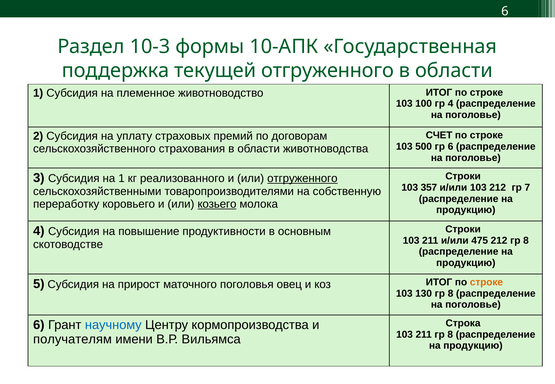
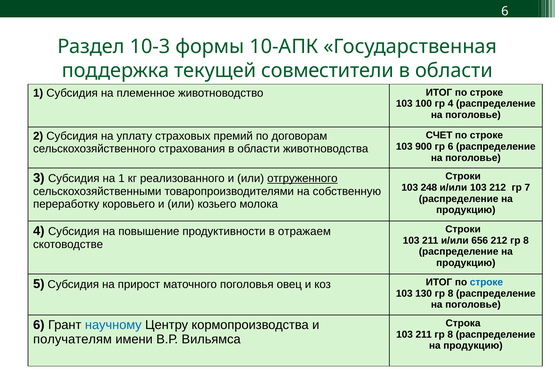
текущей отгруженного: отгруженного -> совместители (327, 71)
500: 500 -> 900 (424, 147)
357: 357 -> 248 (429, 188)
козьего underline: present -> none (217, 204)
основным: основным -> отражаем (304, 232)
475: 475 -> 656 (480, 241)
строке colour: orange -> blue (486, 282)
